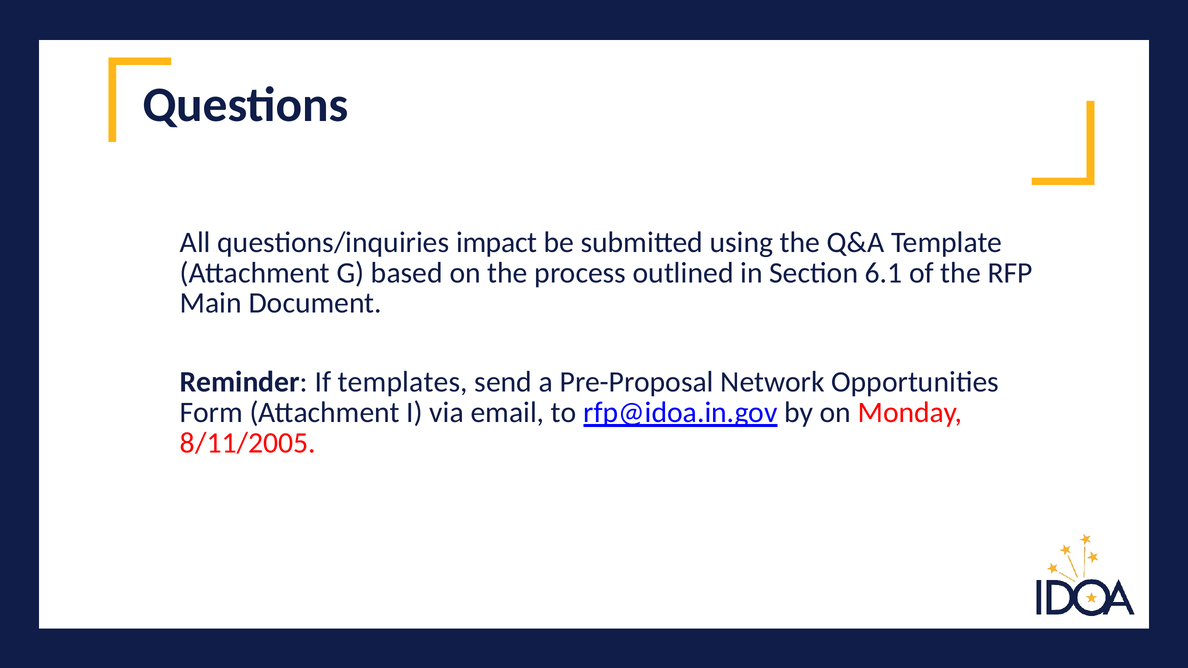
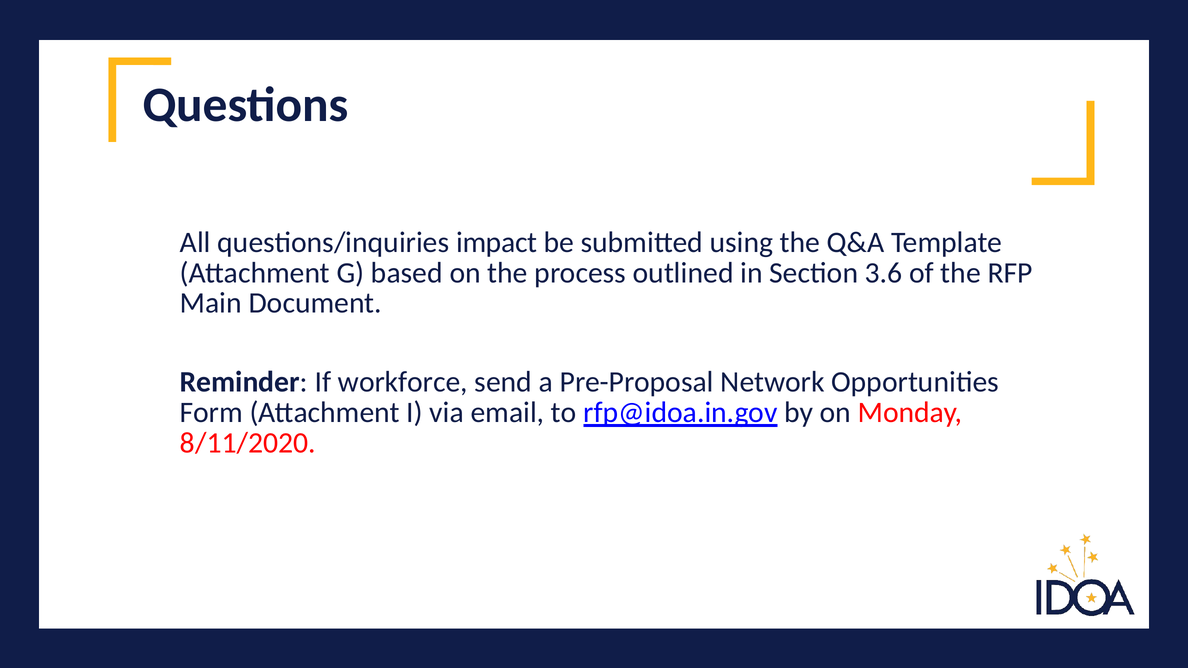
6.1: 6.1 -> 3.6 (884, 273)
templates: templates -> workforce (403, 382)
8/11/2005: 8/11/2005 -> 8/11/2020 (248, 443)
